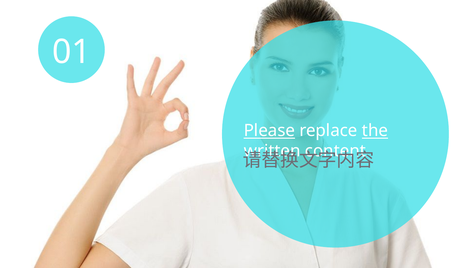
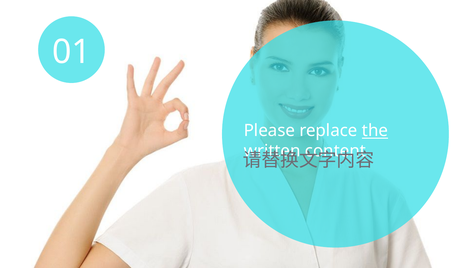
Please underline: present -> none (269, 131)
